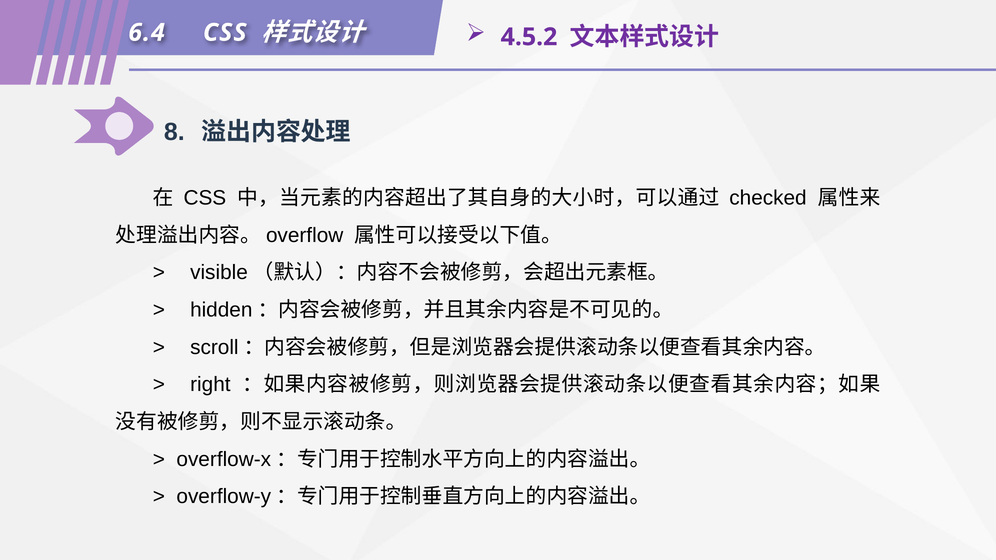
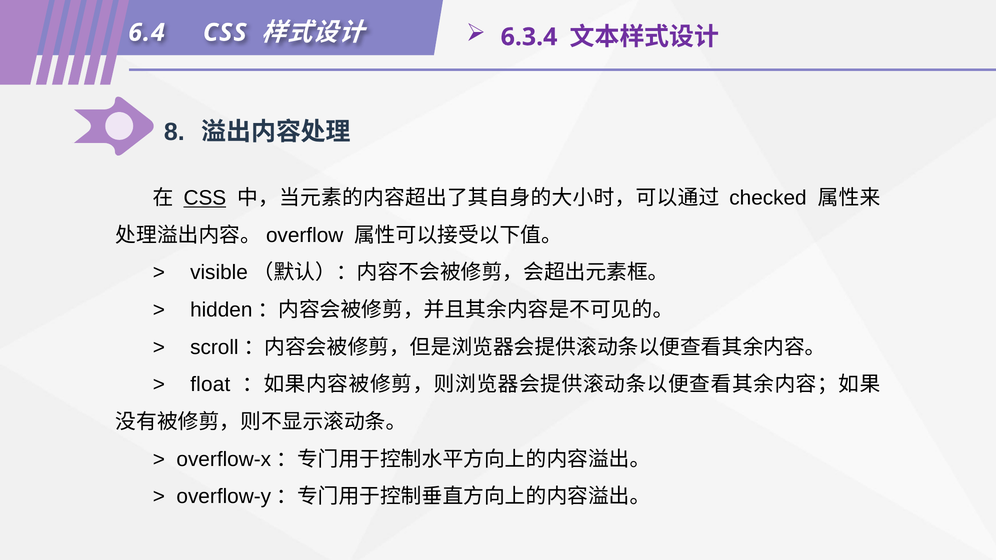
4.5.2: 4.5.2 -> 6.3.4 (529, 37)
CSS underline: none -> present (205, 198)
right: right -> float (210, 385)
